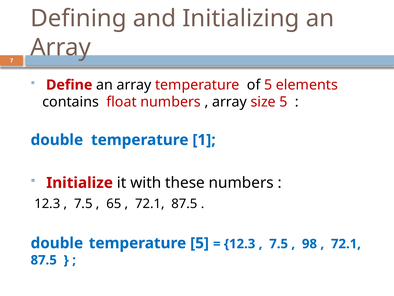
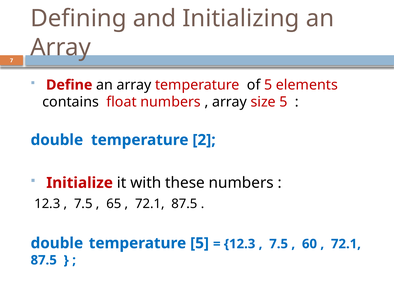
1: 1 -> 2 (204, 140)
98: 98 -> 60 (309, 243)
